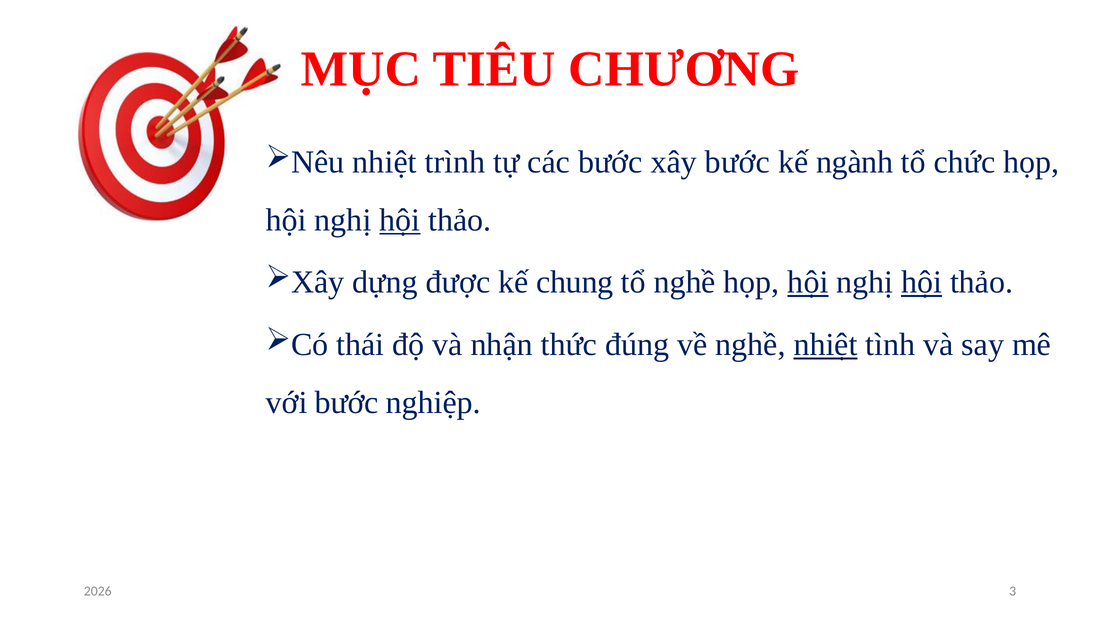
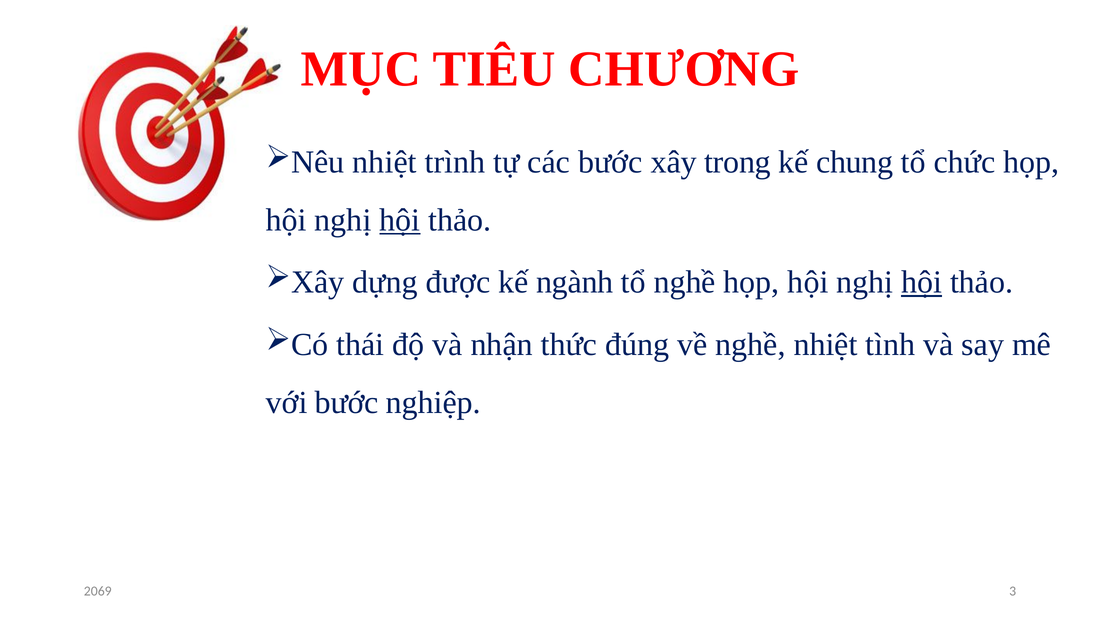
xây bước: bước -> trong (738, 162)
ngành: ngành -> chung (855, 162)
chung: chung -> ngành (575, 282)
hội underline: present -> none (808, 282)
nhiệt underline: present -> none (826, 345)
2026: 2026 -> 2069 (98, 591)
